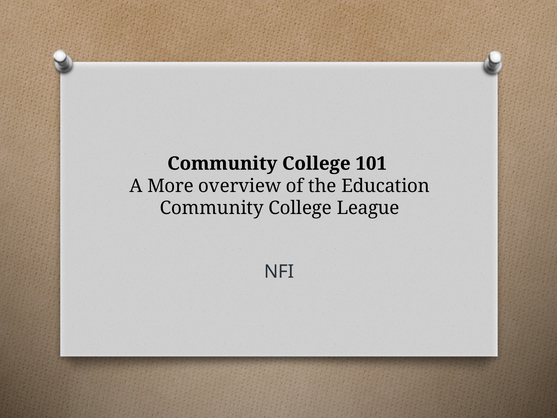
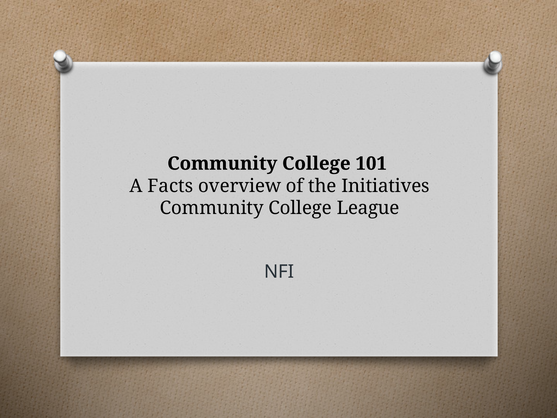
More: More -> Facts (170, 186)
Education: Education -> Initiatives (386, 186)
